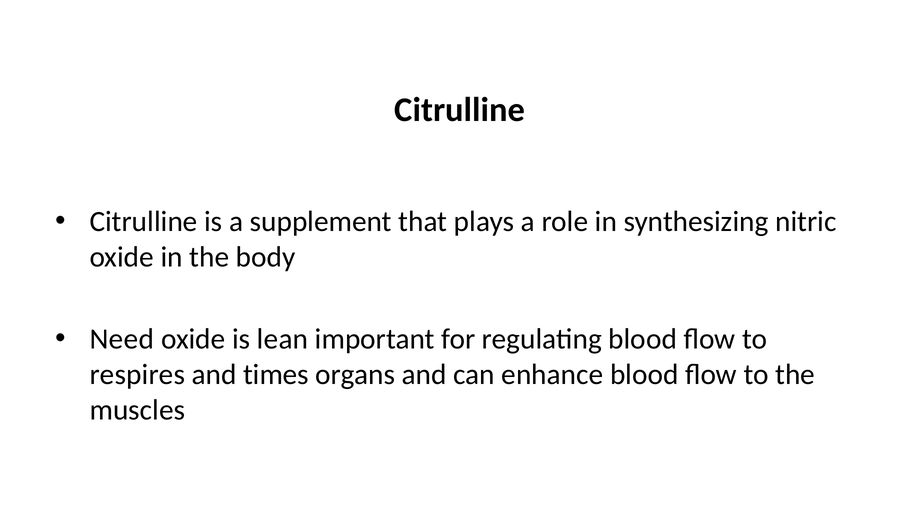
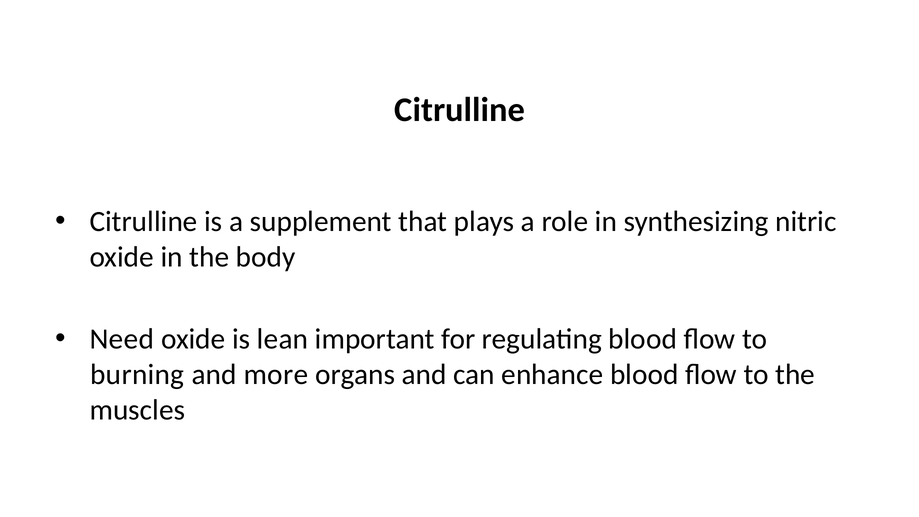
respires: respires -> burning (137, 374)
times: times -> more (276, 374)
